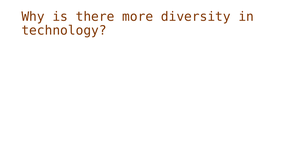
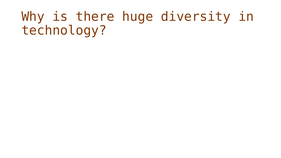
more: more -> huge (138, 17)
